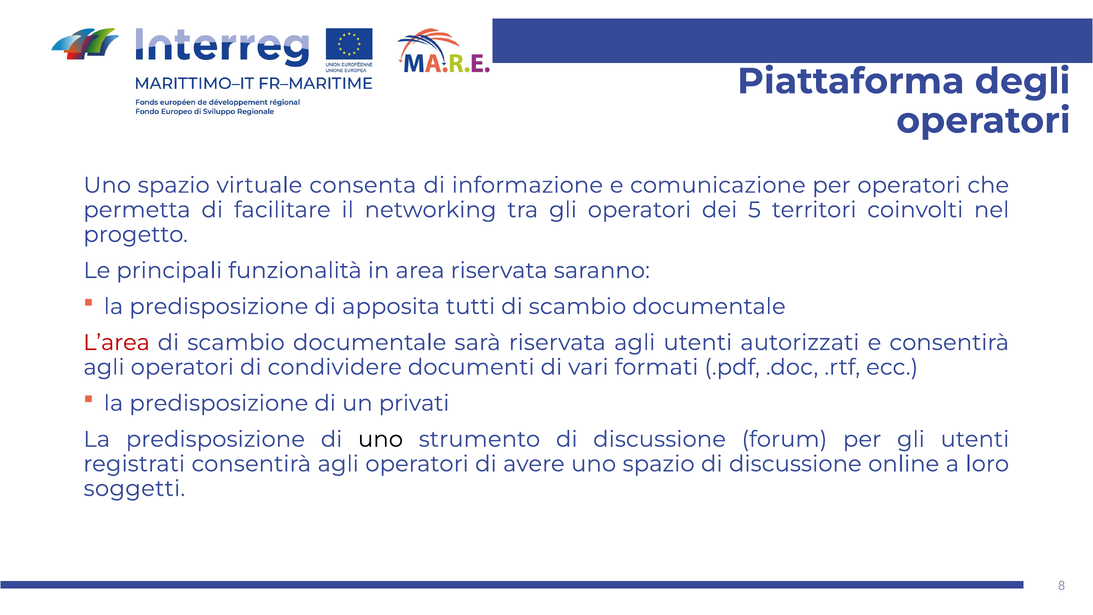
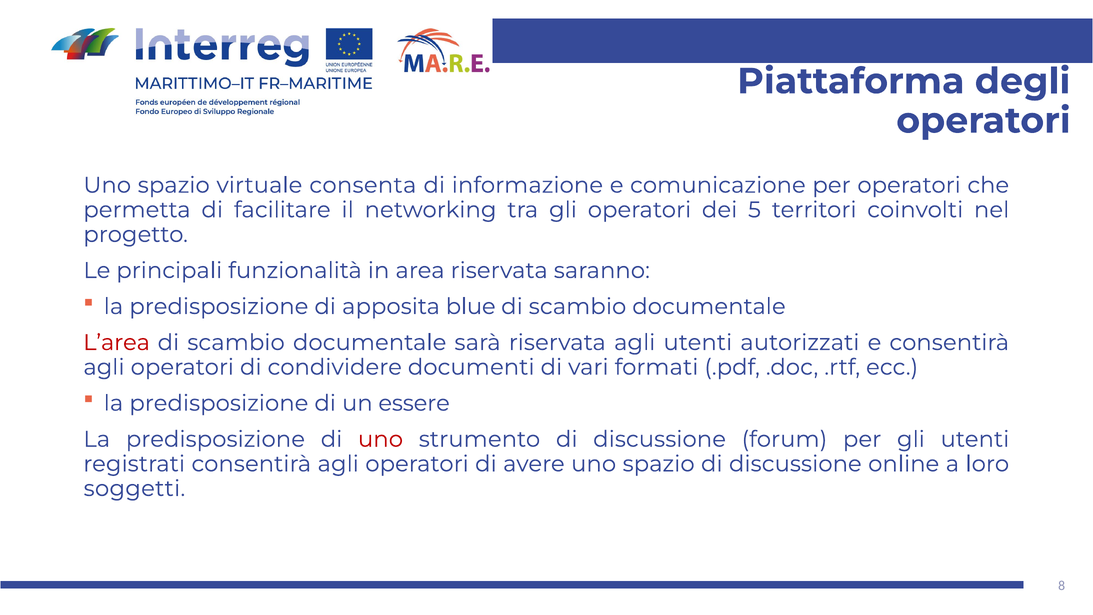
tutti: tutti -> blue (471, 306)
privati: privati -> essere (414, 403)
uno colour: black -> red (380, 439)
